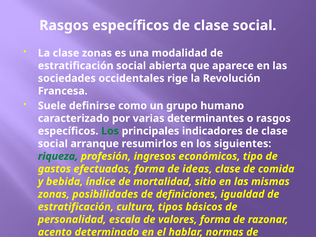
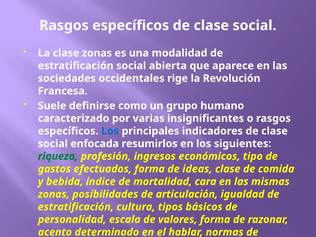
determinantes: determinantes -> insignificantes (206, 118)
Los colour: green -> blue (110, 131)
arranque: arranque -> enfocada (95, 144)
sitio: sitio -> cara (206, 182)
definiciones: definiciones -> articulación (187, 194)
